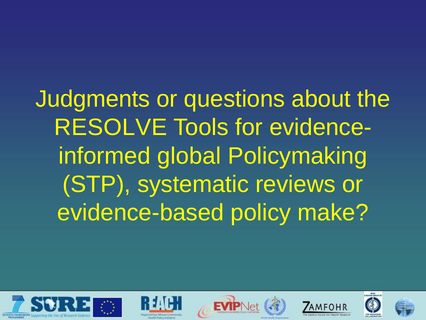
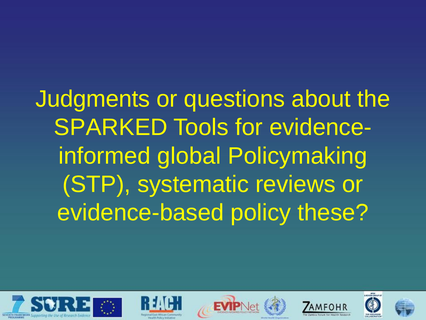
RESOLVE: RESOLVE -> SPARKED (111, 127)
make: make -> these (333, 212)
